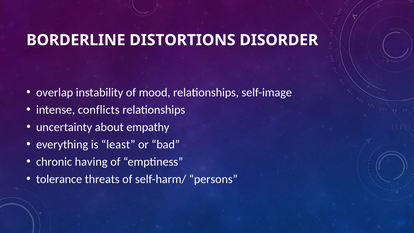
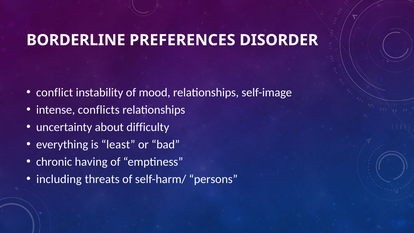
DISTORTIONS: DISTORTIONS -> PREFERENCES (182, 40)
overlap: overlap -> conflict (55, 92)
empathy: empathy -> difficulty (148, 127)
tolerance: tolerance -> including (59, 179)
